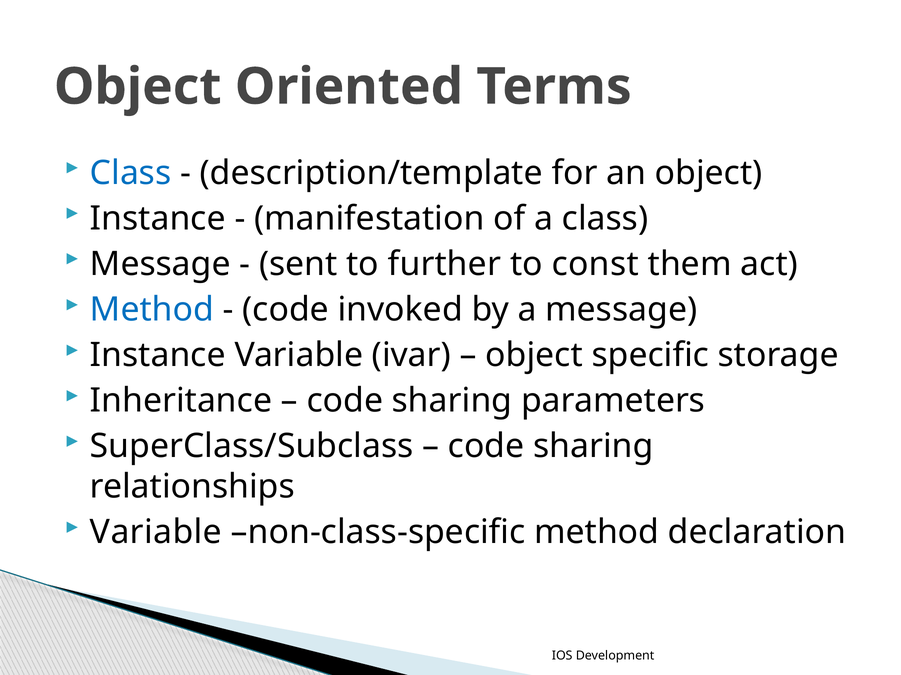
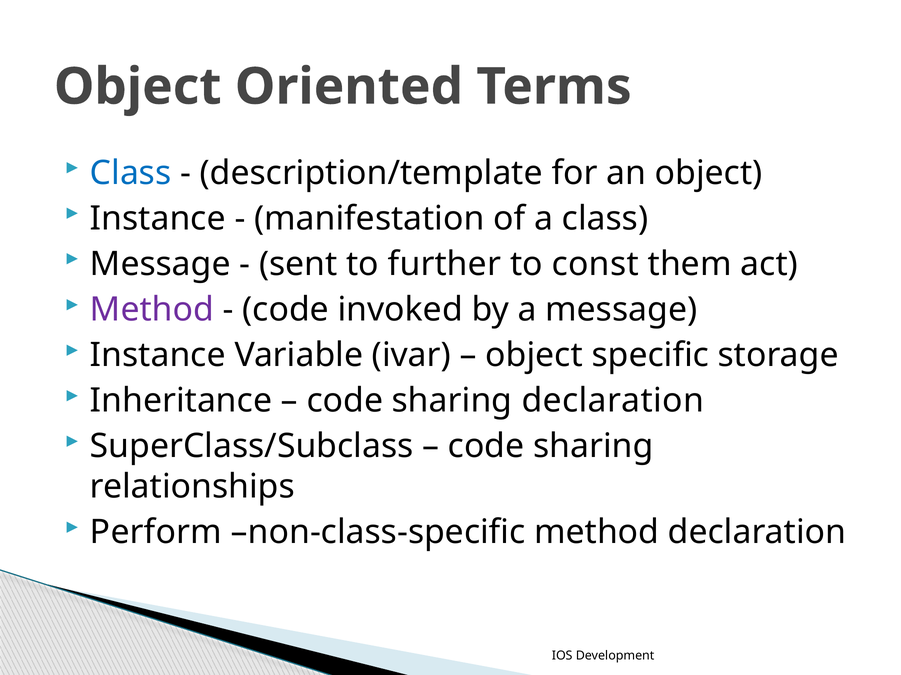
Method colour: blue -> purple (152, 310)
sharing parameters: parameters -> declaration (613, 401)
Variable: Variable -> Perform (156, 533)
